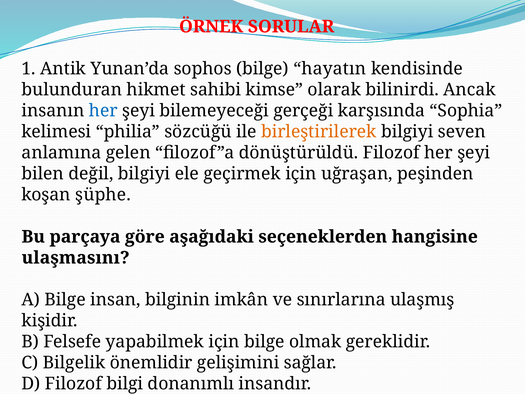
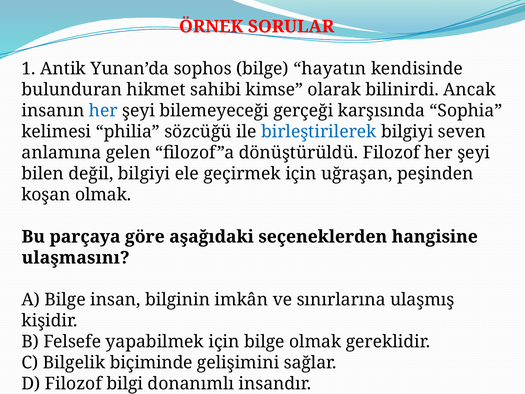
birleştirilerek colour: orange -> blue (319, 132)
koşan şüphe: şüphe -> olmak (103, 195)
önemlidir: önemlidir -> biçiminde (151, 363)
